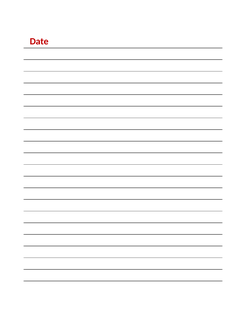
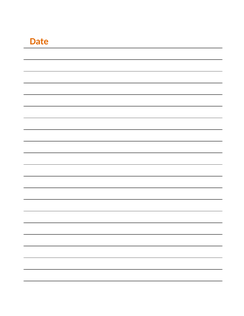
Date colour: red -> orange (39, 41)
